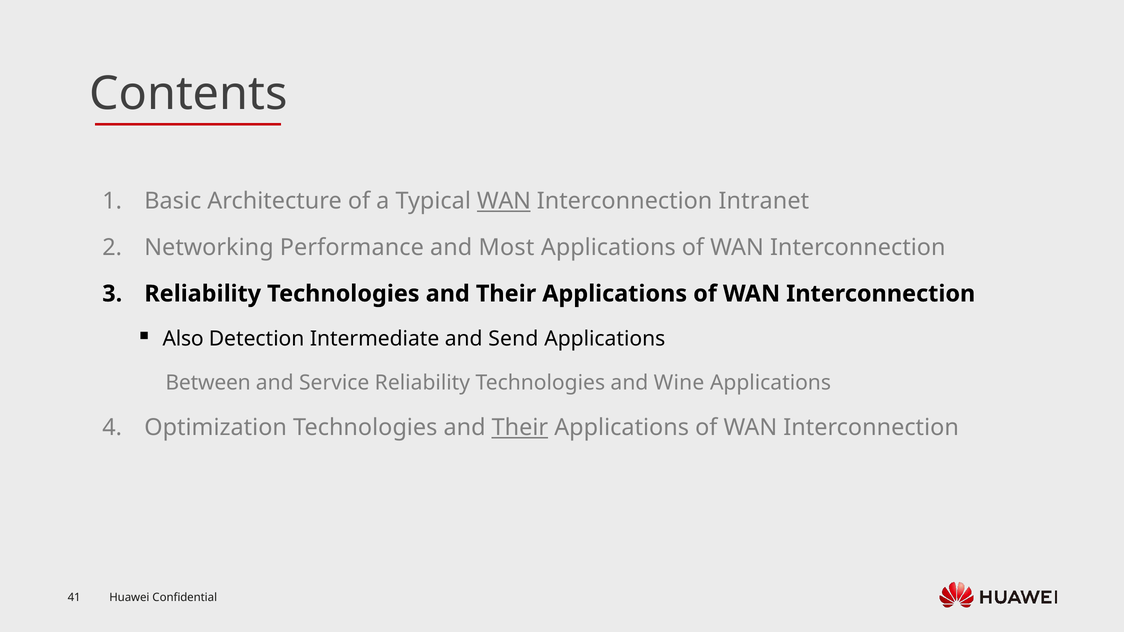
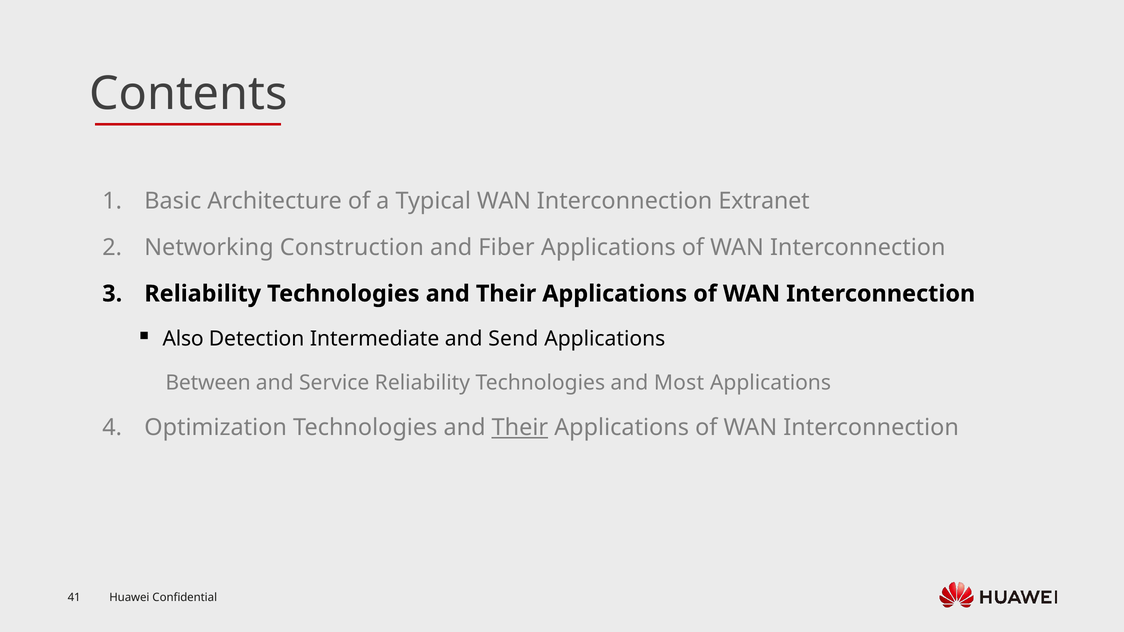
WAN underline: present -> none (504, 201)
Intranet: Intranet -> Extranet (764, 201)
Performance: Performance -> Construction (352, 247)
Most: Most -> Fiber (506, 247)
Wine: Wine -> Most (679, 383)
